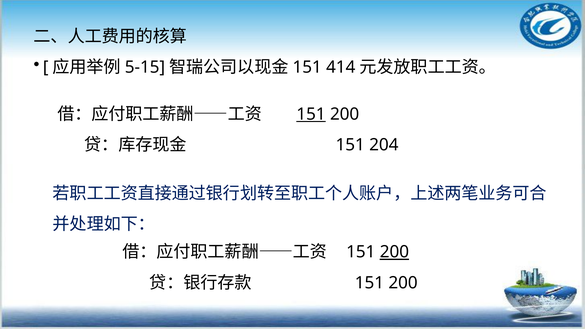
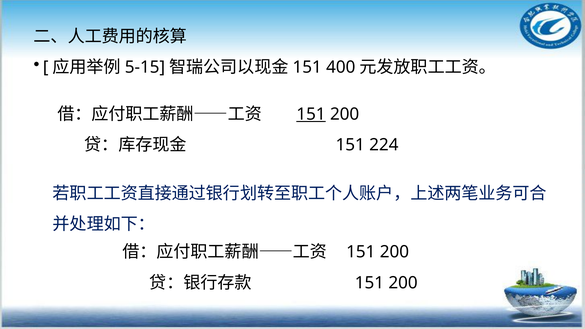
414: 414 -> 400 (341, 67)
204: 204 -> 224 (384, 145)
200 underline: present -> none (394, 252)
